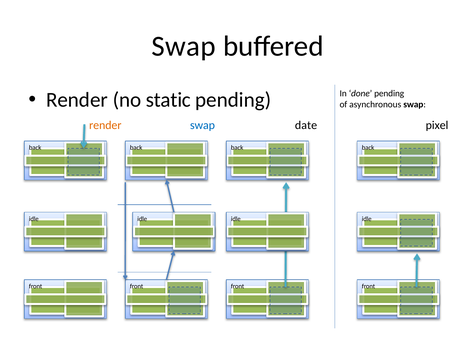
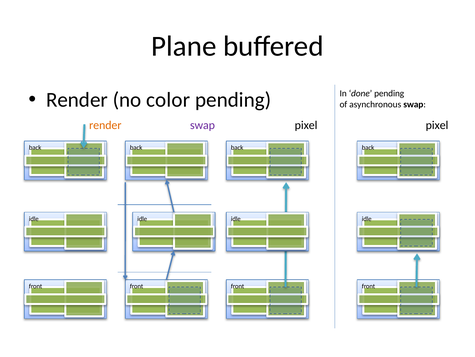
Swap: Swap -> Plane (184, 46)
static: static -> color (168, 100)
swap colour: blue -> purple (202, 125)
date: date -> pixel (306, 125)
